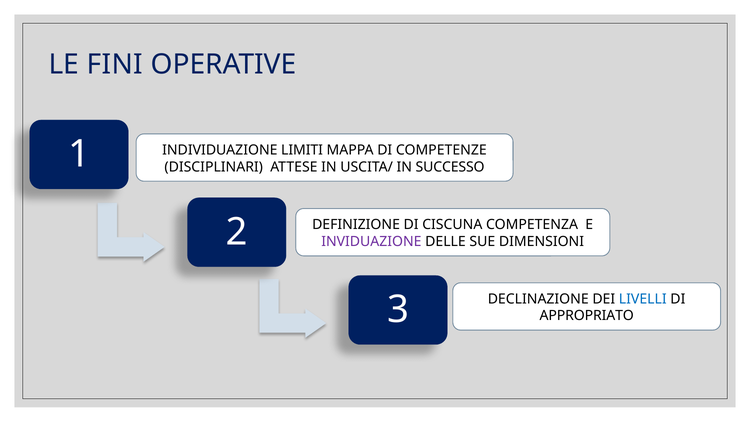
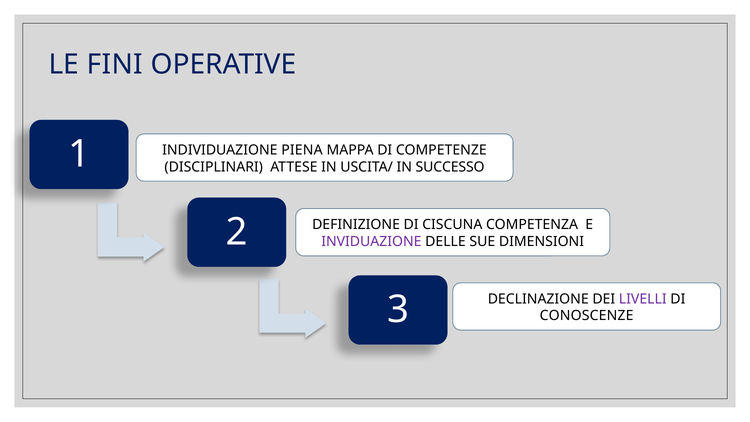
LIMITI: LIMITI -> PIENA (302, 150)
LIVELLI colour: blue -> purple (643, 299)
APPROPRIATO: APPROPRIATO -> CONOSCENZE (587, 316)
